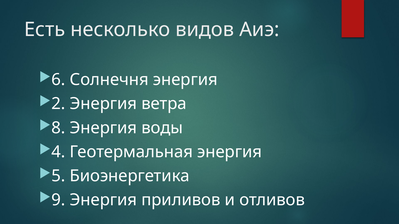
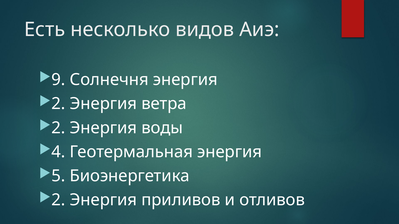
6: 6 -> 9 (58, 80)
8: 8 -> 2 (58, 128)
9: 9 -> 2 (58, 200)
